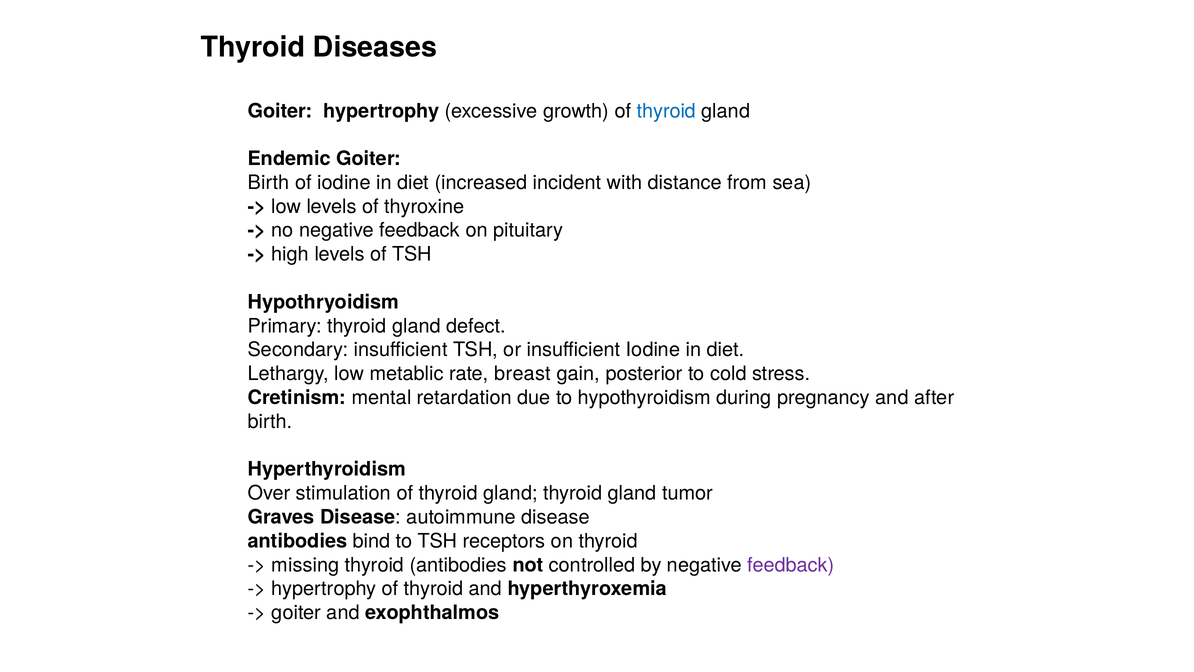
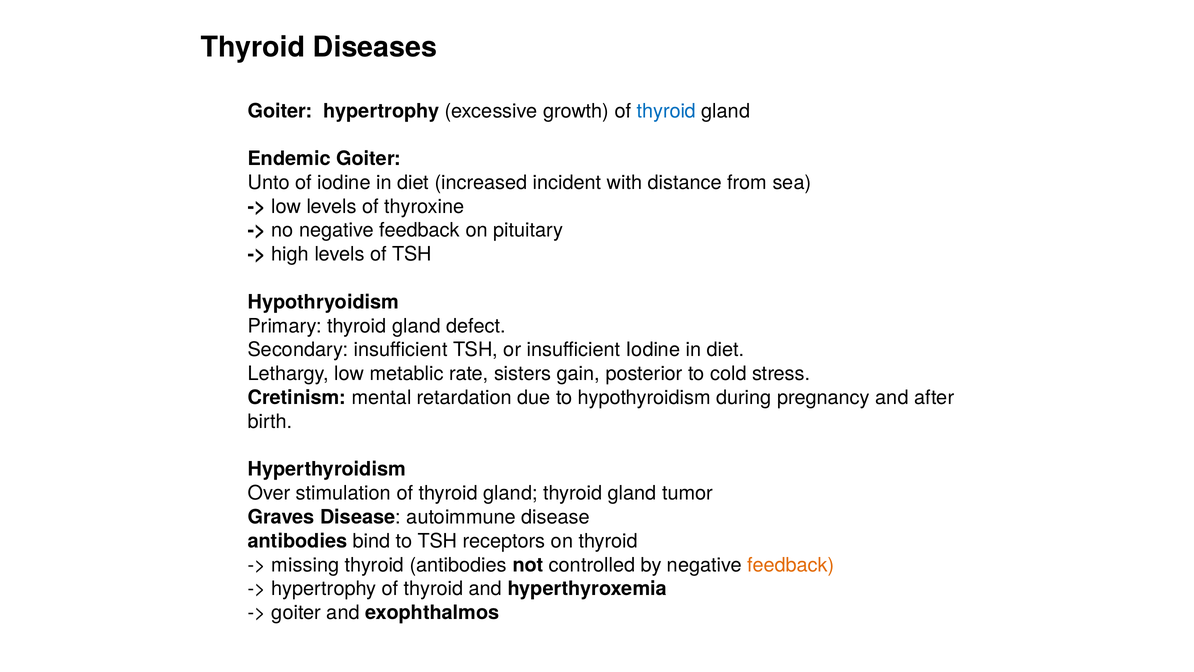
Birth: Birth -> Unto (269, 183)
breast: breast -> sisters (523, 374)
feedback colour: purple -> orange (791, 565)
